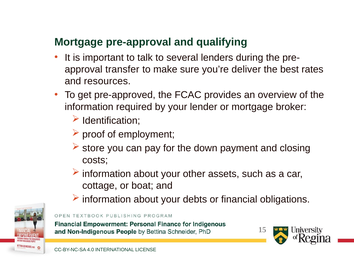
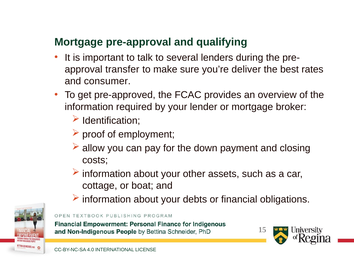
resources: resources -> consumer (107, 81)
store: store -> allow (93, 148)
